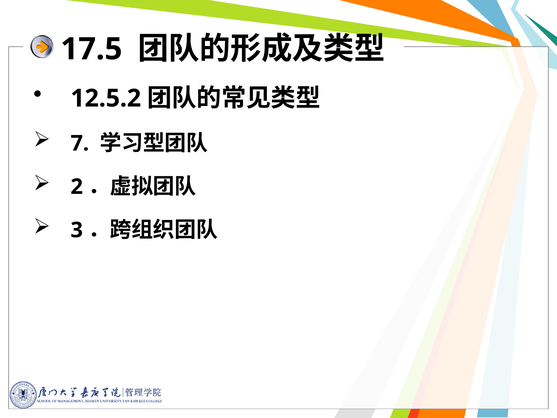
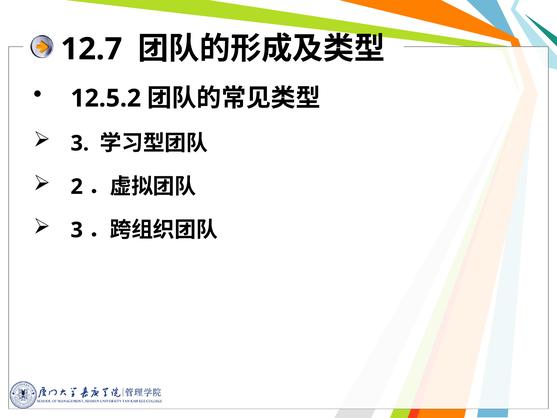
17.5: 17.5 -> 12.7 (91, 49)
7: 7 -> 3 (80, 143)
